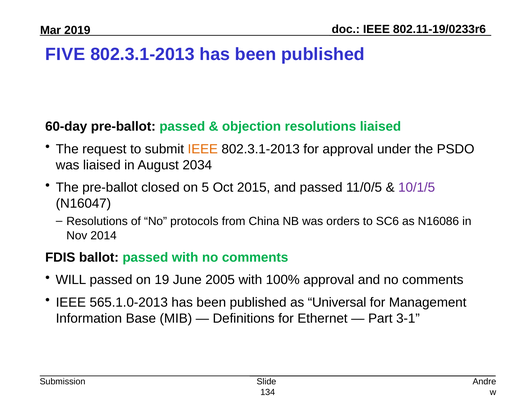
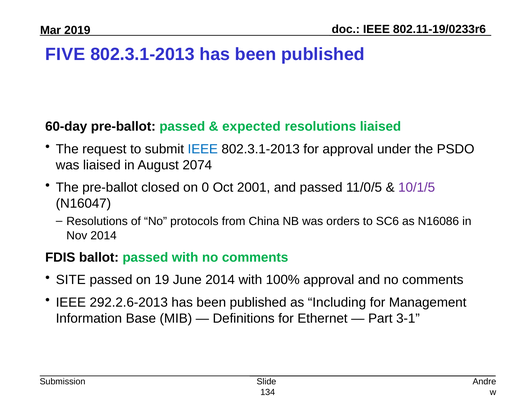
objection: objection -> expected (251, 127)
IEEE colour: orange -> blue (203, 149)
2034: 2034 -> 2074 (197, 165)
5: 5 -> 0 (205, 188)
2015: 2015 -> 2001 (254, 188)
WILL: WILL -> SITE (71, 280)
June 2005: 2005 -> 2014 (220, 280)
565.1.0-2013: 565.1.0-2013 -> 292.2.6-2013 (129, 303)
Universal: Universal -> Including (337, 303)
